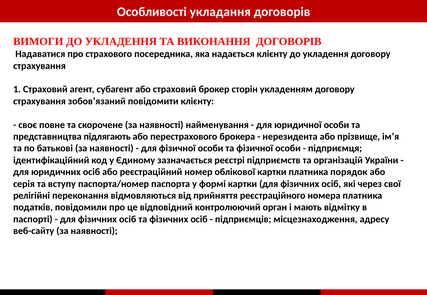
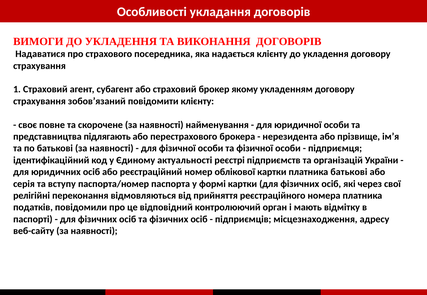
сторін: сторін -> якому (245, 90)
зазначається: зазначається -> актуальності (185, 161)
платника порядок: порядок -> батькові (349, 172)
